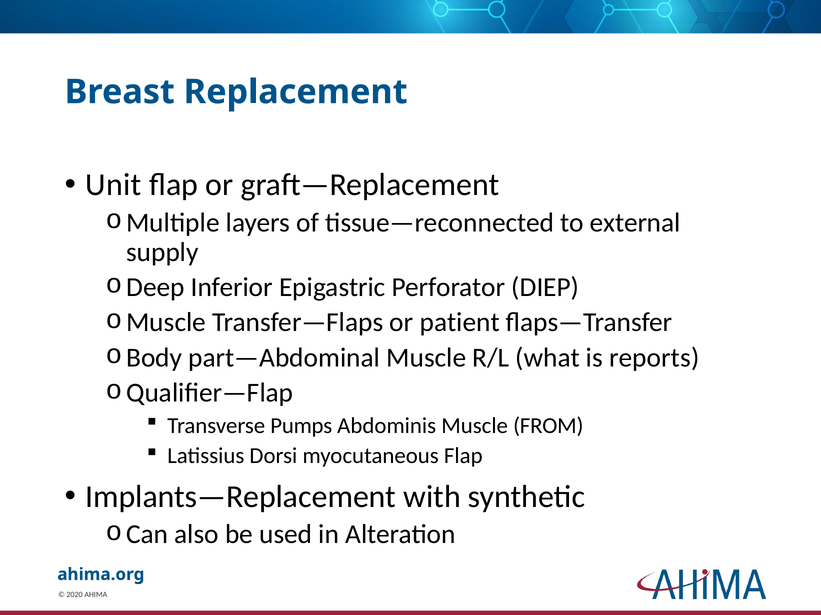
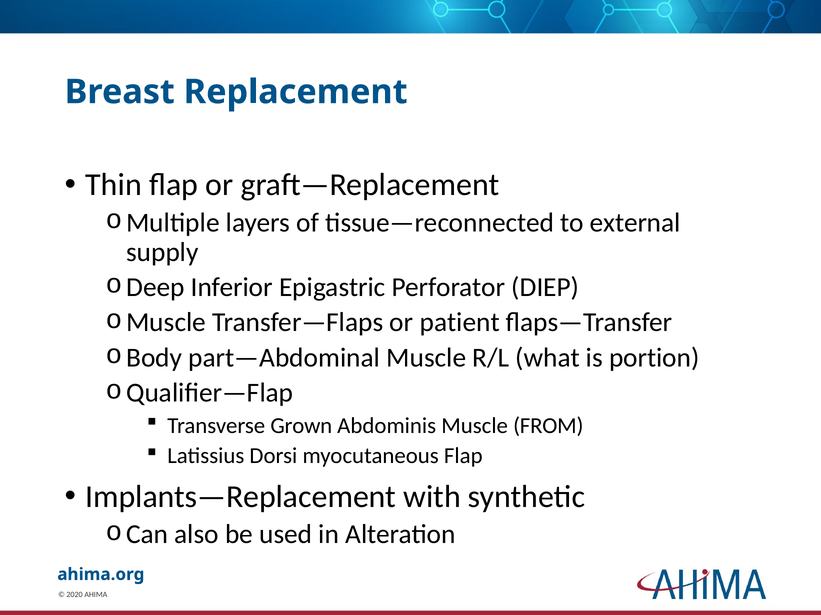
Unit: Unit -> Thin (114, 185)
reports: reports -> portion (654, 358)
Pumps: Pumps -> Grown (301, 426)
